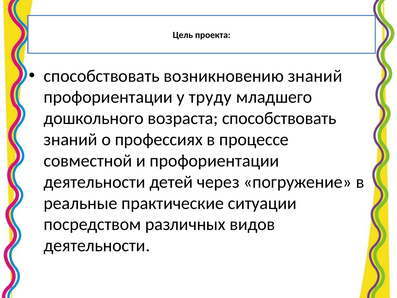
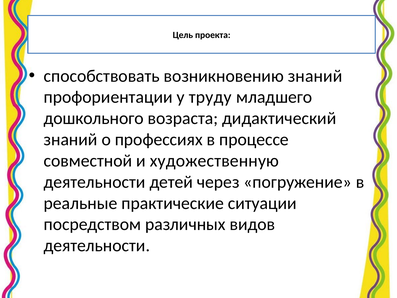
возраста способствовать: способствовать -> дидактический (279, 118)
и профориентации: профориентации -> художественную (214, 161)
